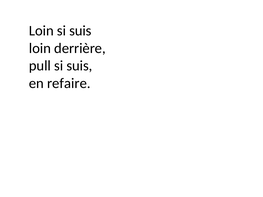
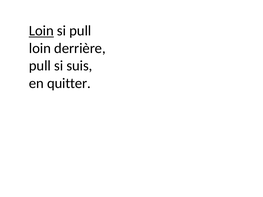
Loin underline: none -> present (41, 31)
suis: suis -> pull (80, 31)
refaire: refaire -> quitter (69, 83)
